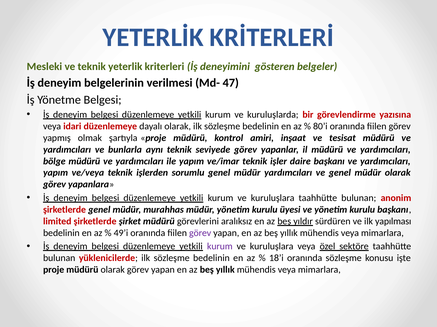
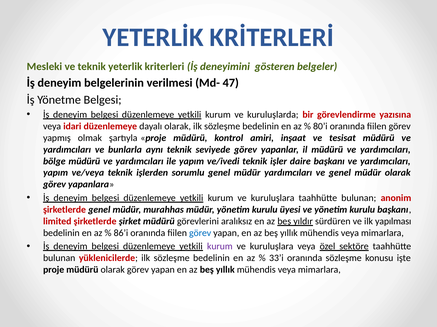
ve/imar: ve/imar -> ve/ivedi (223, 162)
49’i: 49’i -> 86’i (121, 233)
görev colour: purple -> blue (200, 233)
18’i: 18’i -> 33’i (276, 259)
